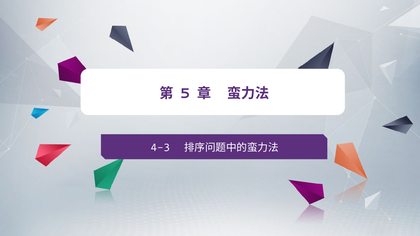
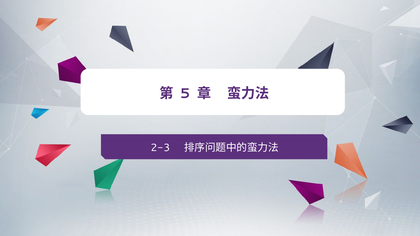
4-3: 4-3 -> 2-3 (160, 148)
